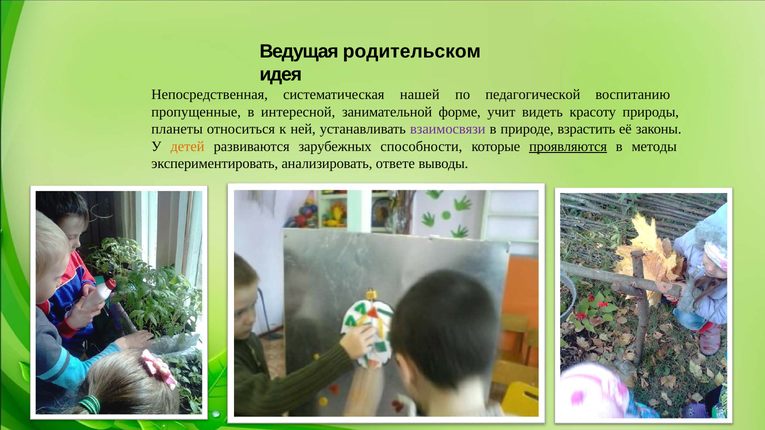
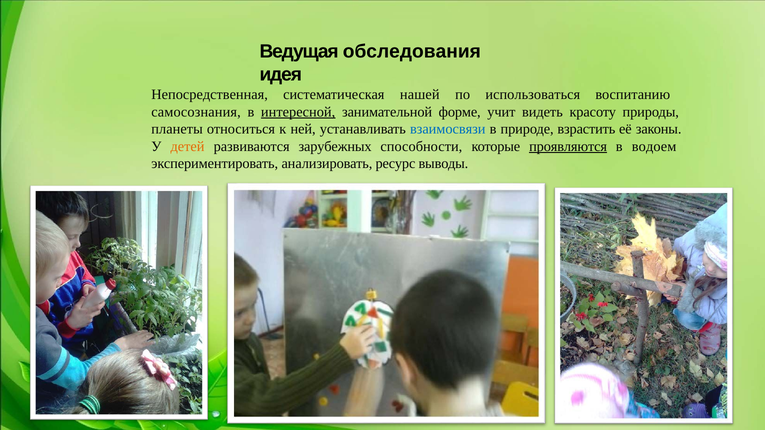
родительском: родительском -> обследования (412, 52)
педагогической: педагогической -> использоваться (533, 95)
пропущенные: пропущенные -> самосознания (196, 112)
интересной underline: none -> present (298, 112)
взаимосвязи colour: purple -> blue (448, 129)
методы: методы -> водоем (654, 146)
ответе: ответе -> ресурс (395, 164)
